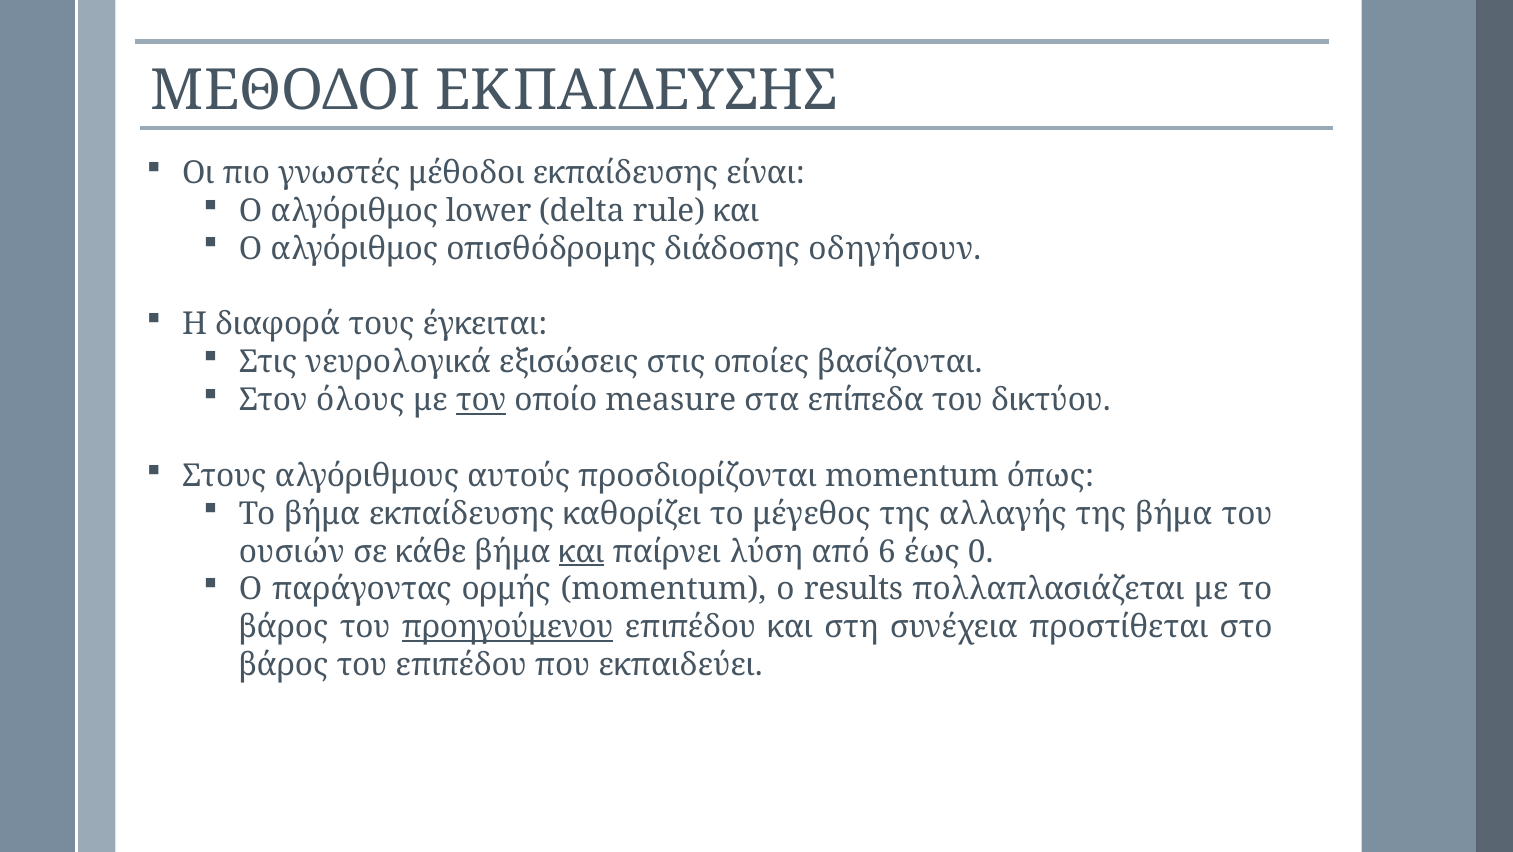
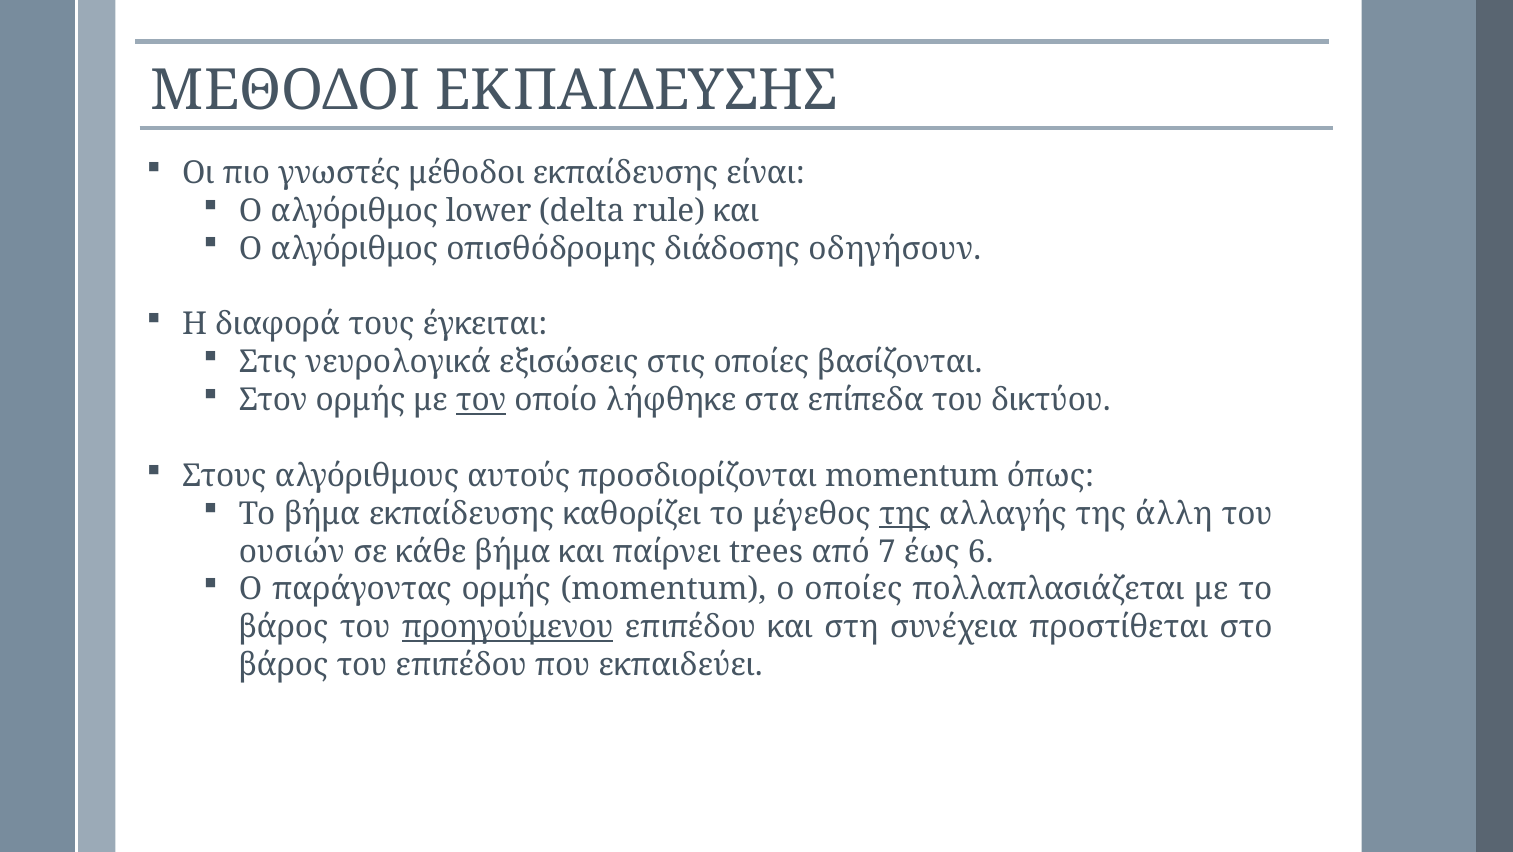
Στον όλους: όλους -> ορμής (360, 400)
measure: measure -> λήφθηκε (671, 400)
της underline: none -> present (905, 513)
της βήμα: βήμα -> άλλη (1174, 513)
και underline: present -> none (582, 551)
λύση: λύση -> trees (766, 551)
6: 6 -> 7 (887, 551)
0: 0 -> 6 (981, 551)
ο results: results -> οποίες (853, 589)
